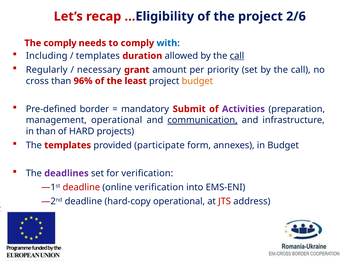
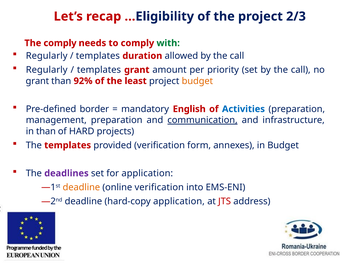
2/6: 2/6 -> 2/3 (296, 16)
with colour: blue -> green (168, 43)
Including: Including -> Regularly (47, 56)
call underline: present -> none (237, 56)
necessary: necessary -> templates (99, 70)
cross: cross -> grant (37, 81)
96%: 96% -> 92% (83, 81)
Submit: Submit -> English (189, 109)
Activities colour: purple -> blue (243, 109)
management operational: operational -> preparation (117, 120)
provided participate: participate -> verification (160, 145)
for verification: verification -> application (147, 173)
deadline colour: red -> orange (81, 188)
hard-copy operational: operational -> application (179, 202)
